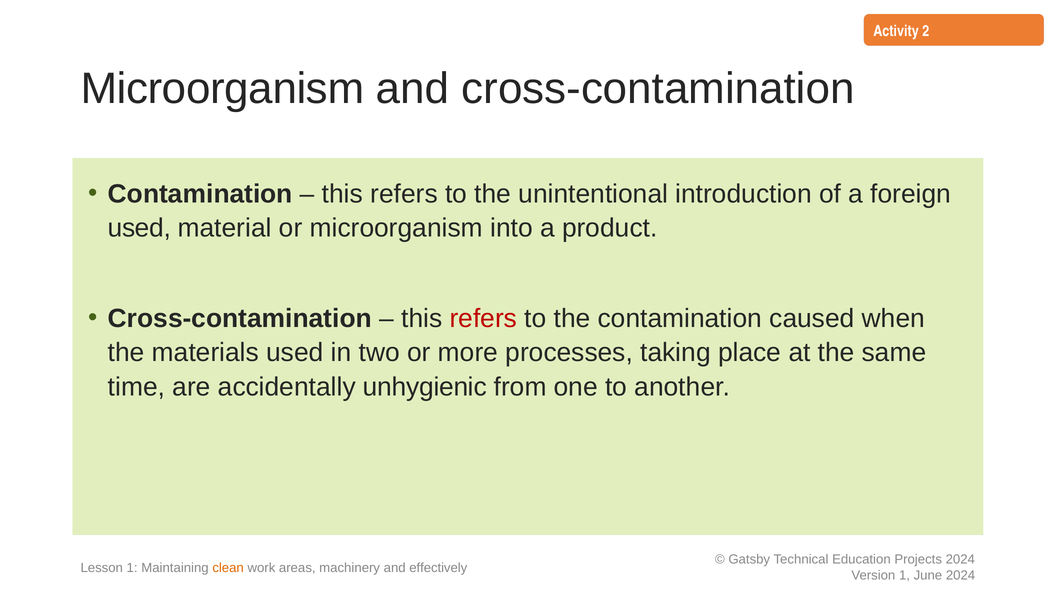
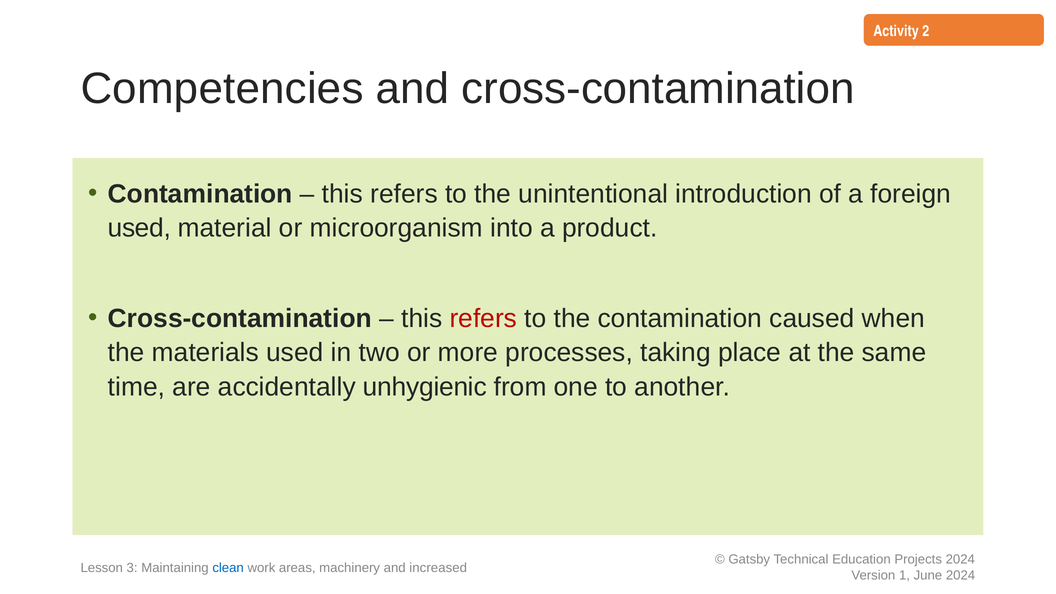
Microorganism: Microorganism -> Competencies (222, 89)
Lesson 1: 1 -> 3 (132, 568)
clean colour: orange -> blue (228, 568)
effectively: effectively -> increased (438, 568)
